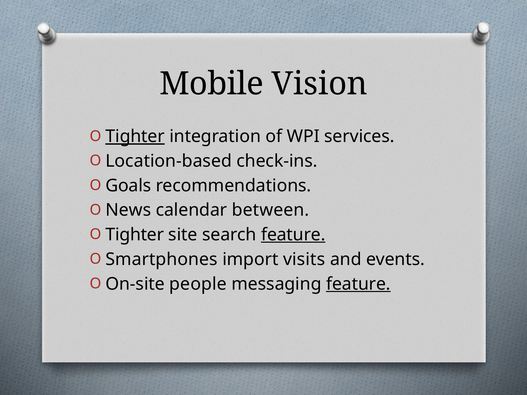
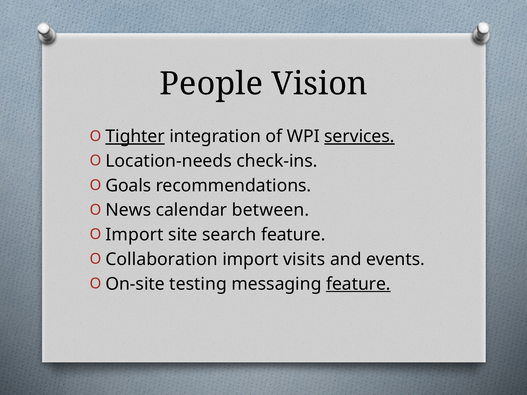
Mobile: Mobile -> People (211, 84)
services underline: none -> present (359, 137)
Location-based: Location-based -> Location-needs (169, 161)
Tighter: Tighter -> Import (135, 235)
feature underline: present -> none (293, 235)
Smartphones: Smartphones -> Collaboration (162, 259)
people: people -> testing (198, 284)
